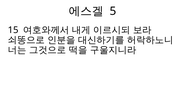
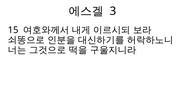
5: 5 -> 3 (113, 11)
